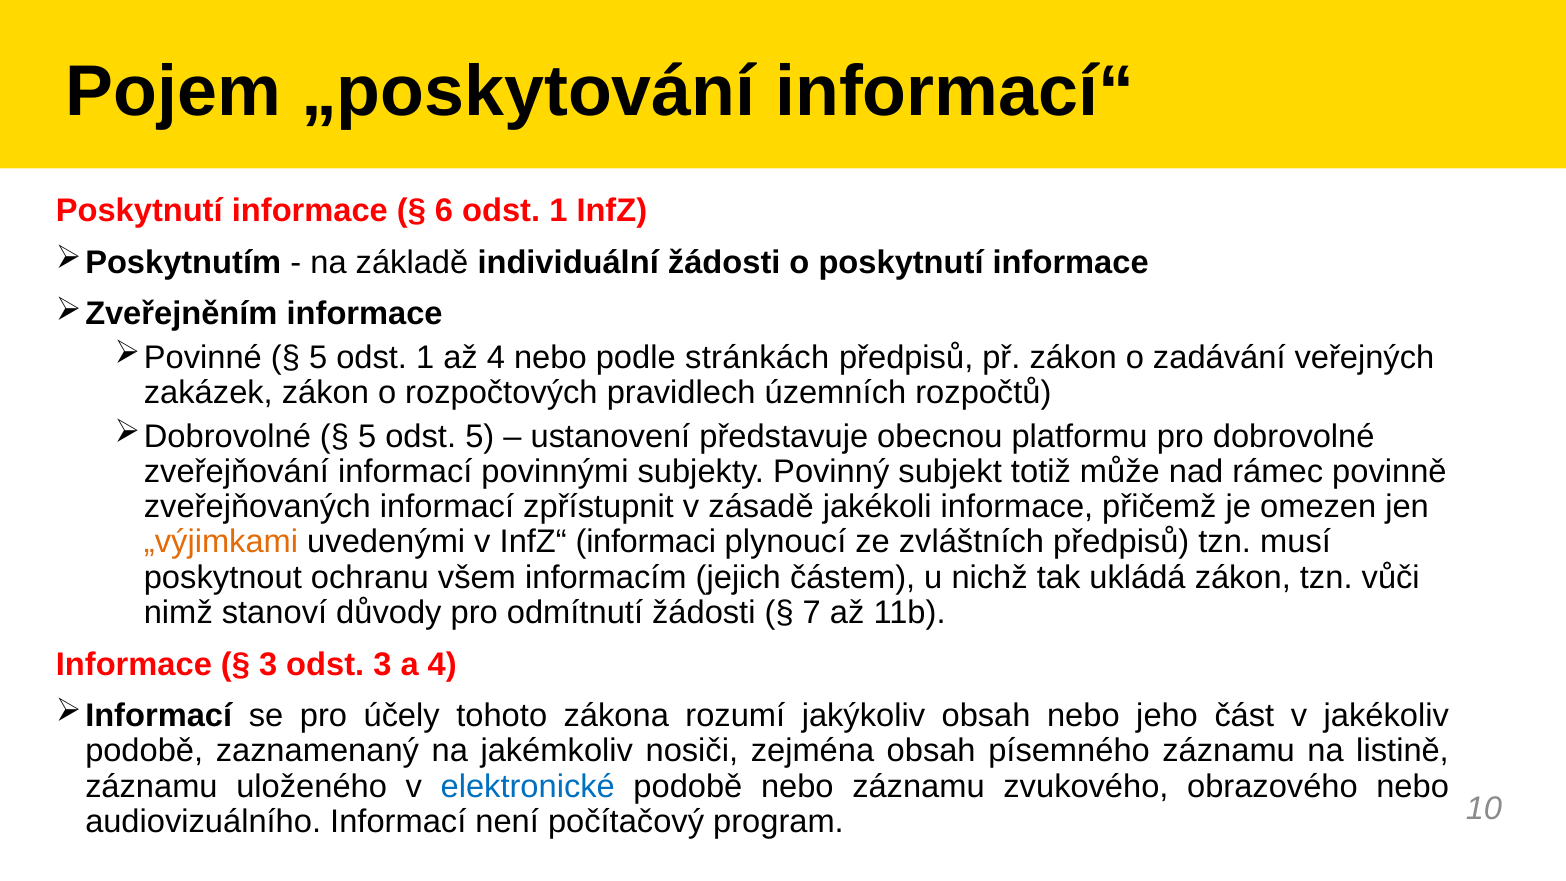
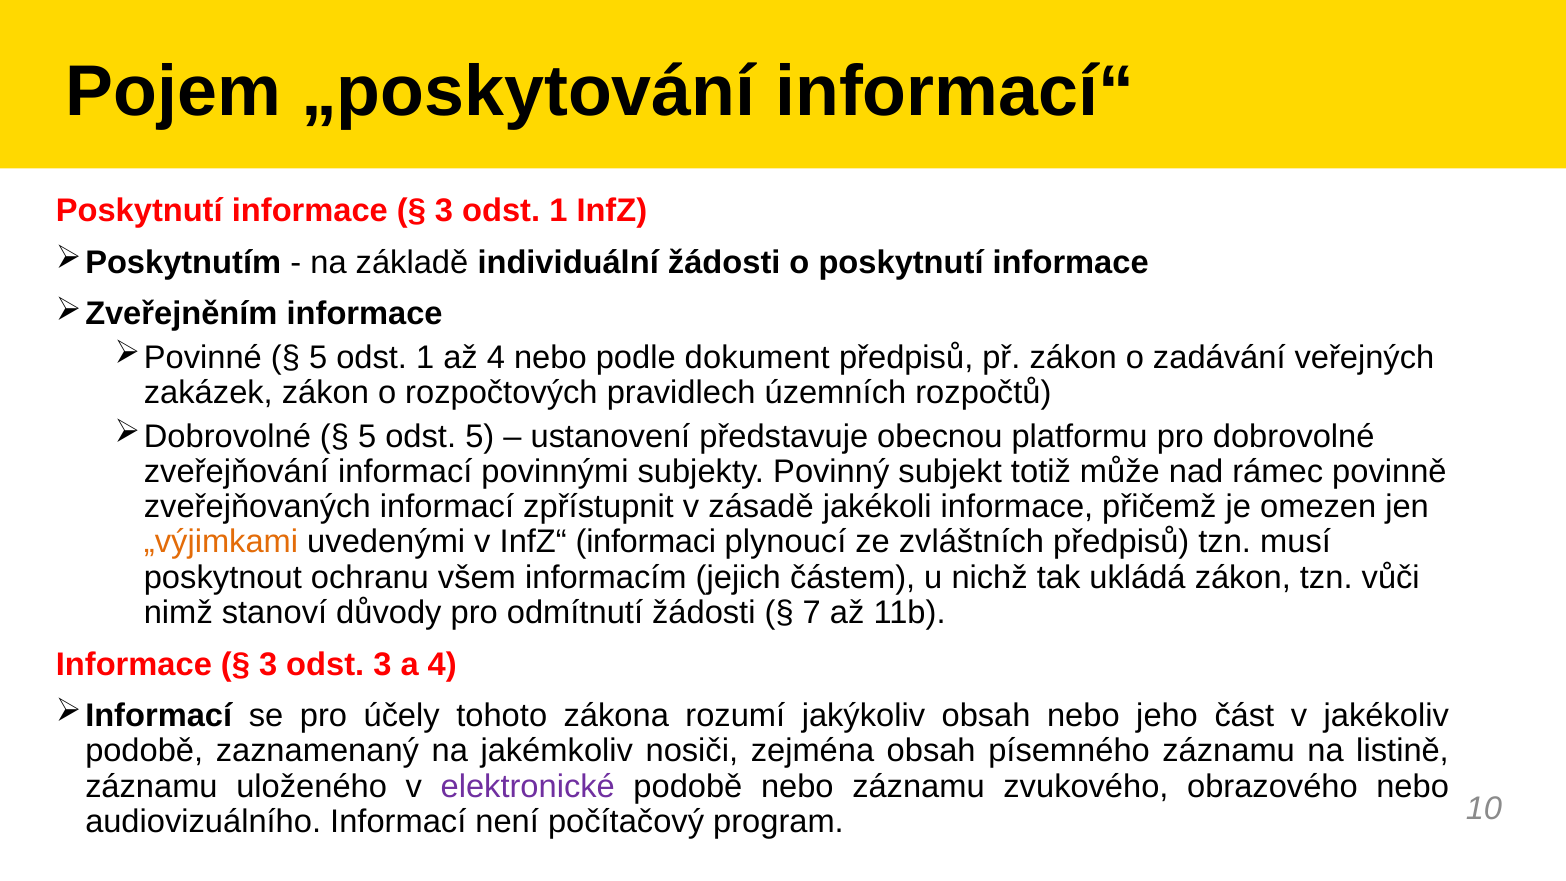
6: 6 -> 3 (444, 211)
stránkách: stránkách -> dokument (757, 357)
elektronické colour: blue -> purple (528, 786)
